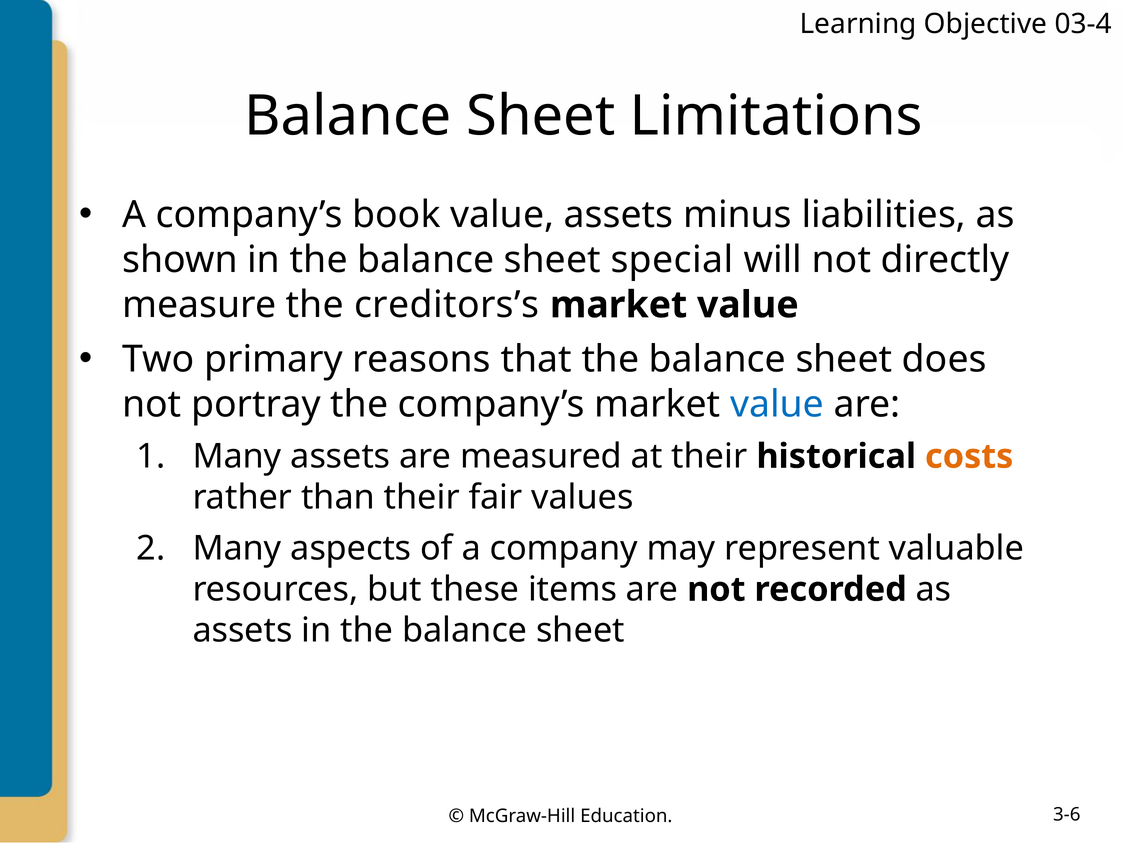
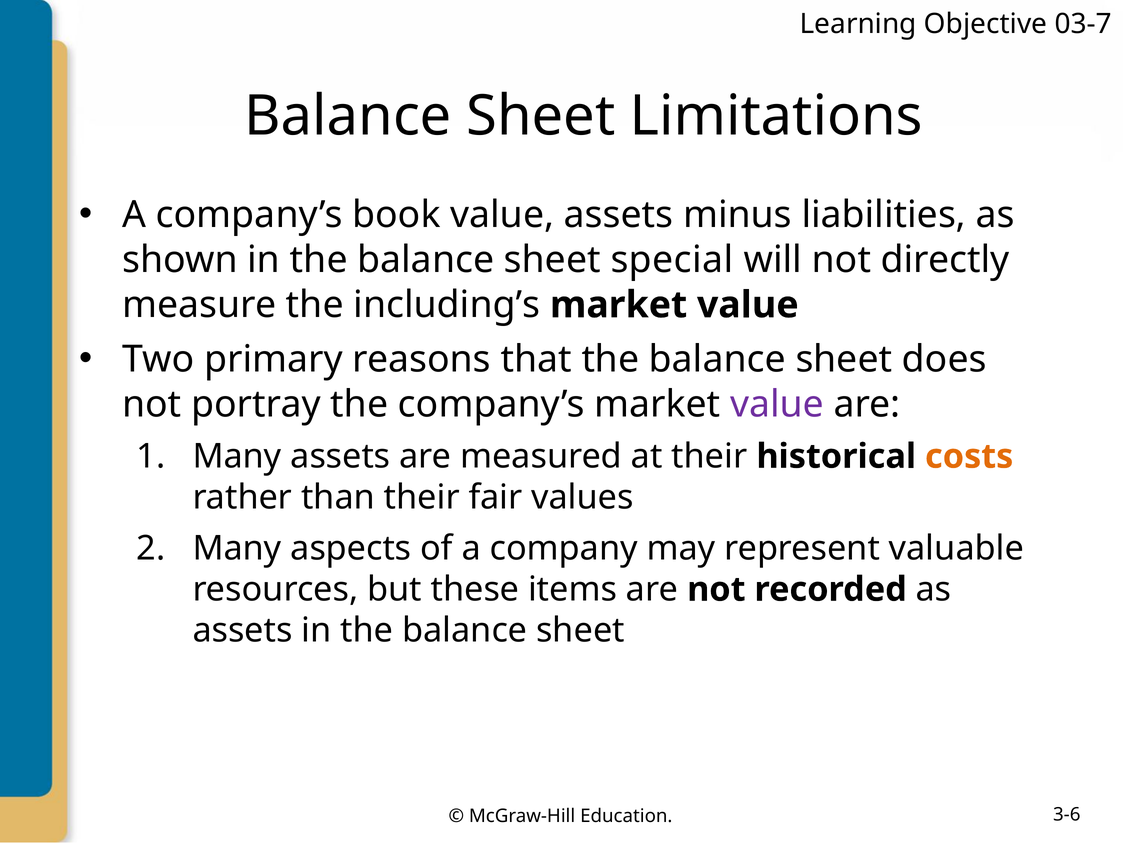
03-4: 03-4 -> 03-7 (1083, 24)
creditors’s: creditors’s -> including’s (447, 305)
value colour: blue -> purple (777, 404)
